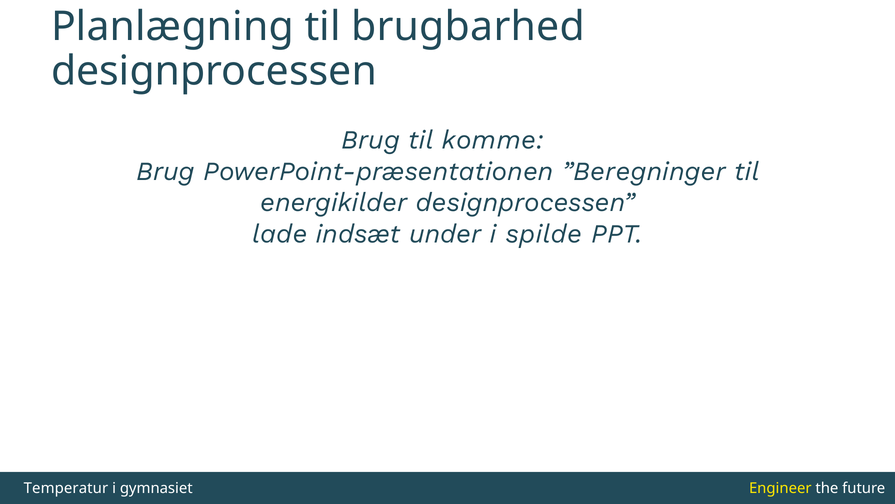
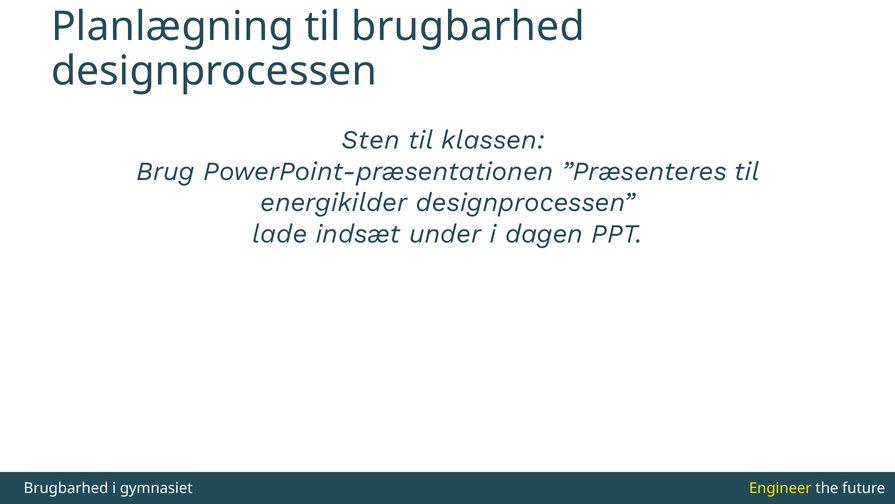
Brug: Brug -> Sten (371, 140)
komme: komme -> klassen (493, 140)
”Beregninger: ”Beregninger -> ”Præsenteres (644, 171)
spilde: spilde -> dagen (544, 234)
Temperatur: Temperatur -> Brugbarhed (66, 488)
